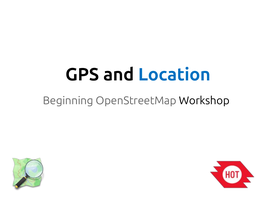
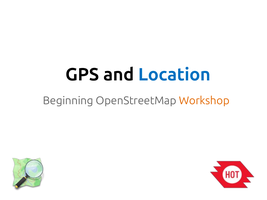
Workshop colour: black -> orange (204, 101)
